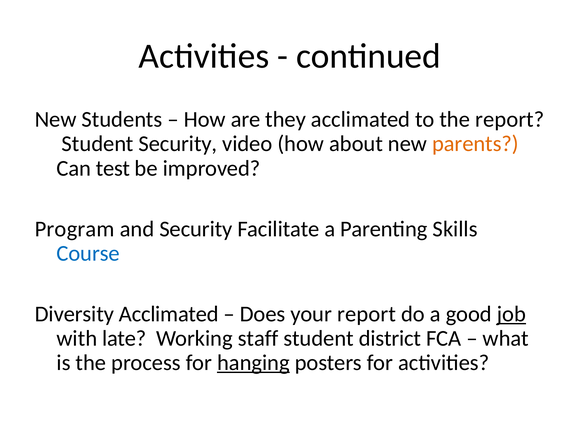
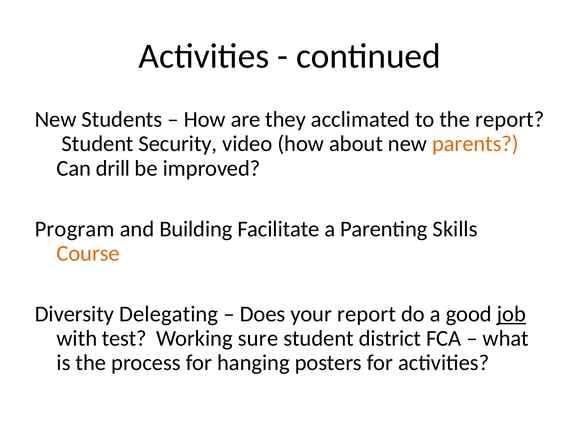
test: test -> drill (113, 168)
and Security: Security -> Building (196, 229)
Course colour: blue -> orange (88, 253)
Diversity Acclimated: Acclimated -> Delegating (169, 314)
late: late -> test (124, 338)
staff: staff -> sure (258, 338)
hanging underline: present -> none (253, 363)
